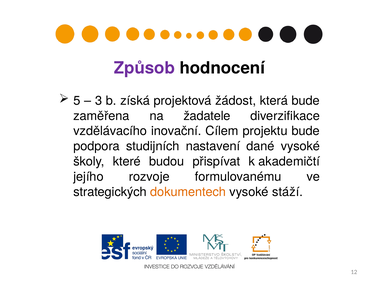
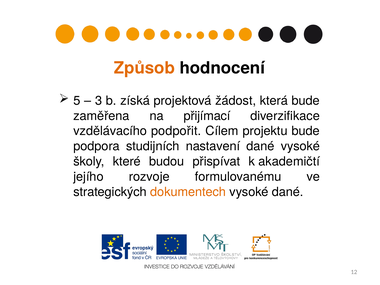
Způsob colour: purple -> orange (144, 68)
žadatele: žadatele -> přijímací (207, 116)
inovační: inovační -> podpořit (176, 131)
vysoké stáží: stáží -> dané (288, 192)
